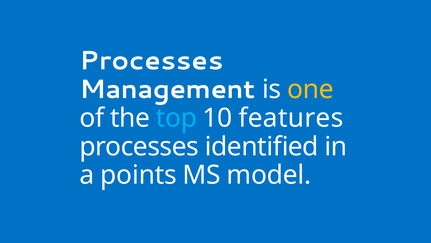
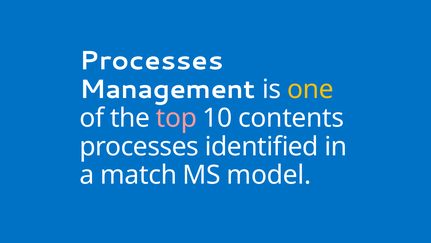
top colour: light blue -> pink (176, 118)
features: features -> contents (291, 118)
points: points -> match (139, 175)
